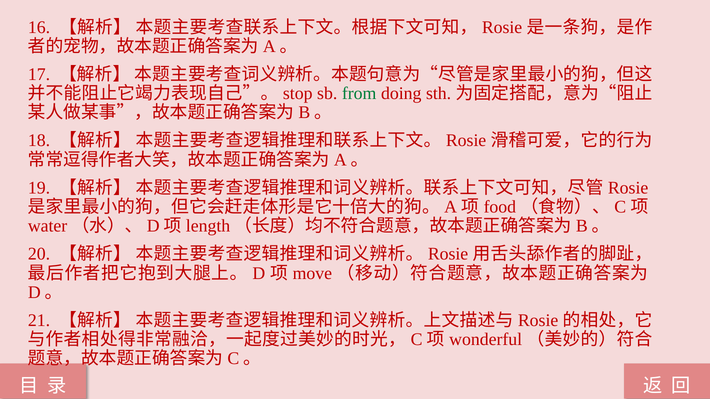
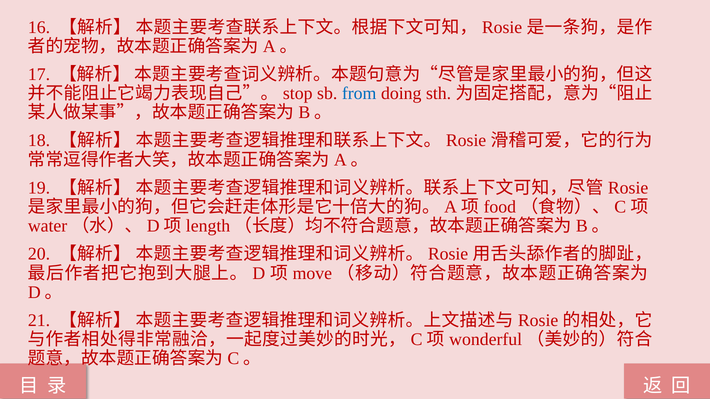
from colour: green -> blue (359, 94)
